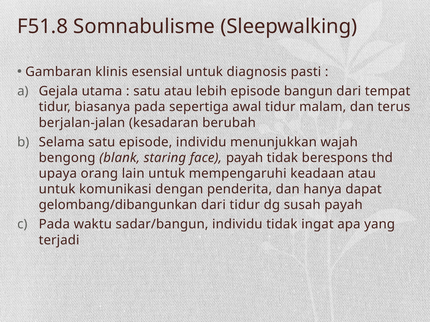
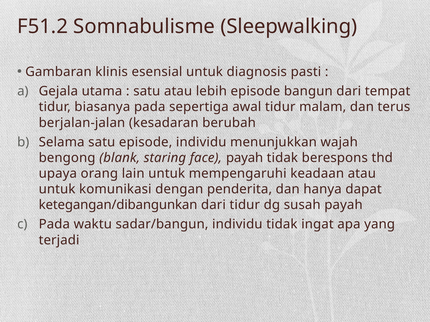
F51.8: F51.8 -> F51.2 (43, 26)
gelombang/dibangunkan: gelombang/dibangunkan -> ketegangan/dibangunkan (118, 205)
